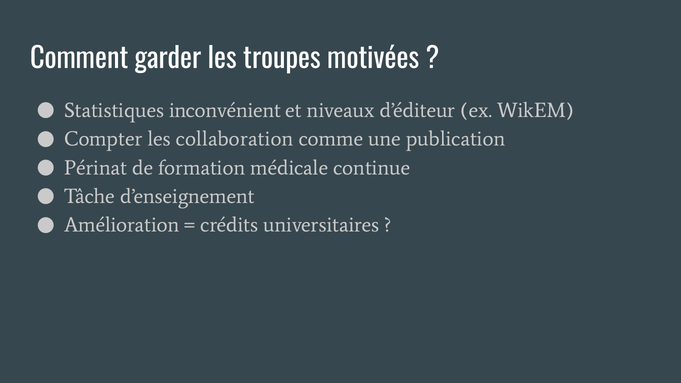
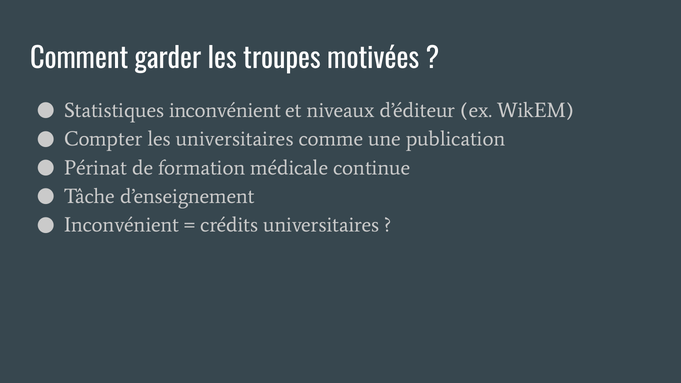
les collaboration: collaboration -> universitaires (235, 139)
Amélioration: Amélioration -> Inconvénient (122, 225)
